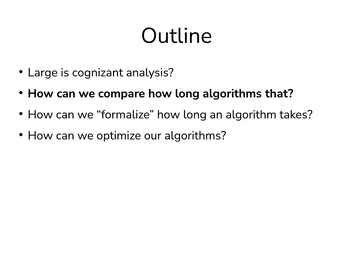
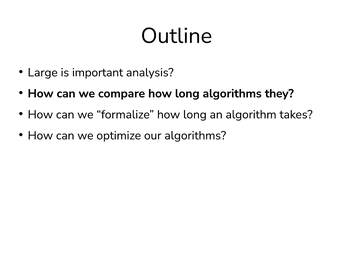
cognizant: cognizant -> important (98, 72)
that: that -> they (279, 93)
